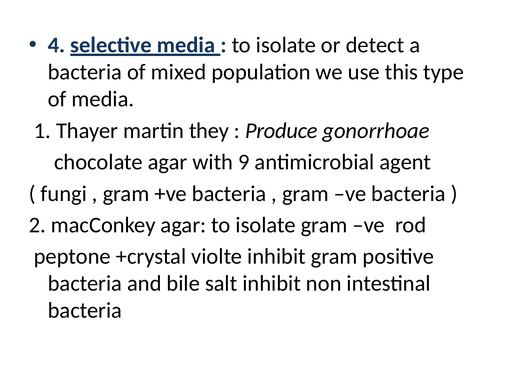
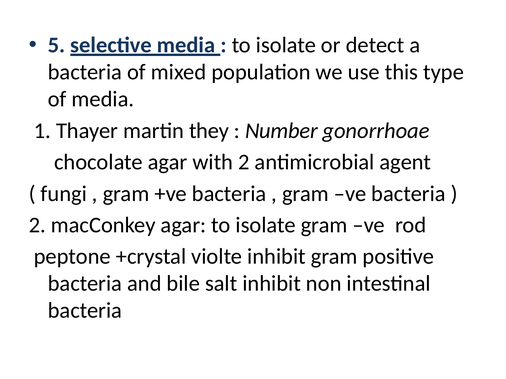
4: 4 -> 5 (56, 45)
Produce: Produce -> Number (281, 131)
with 9: 9 -> 2 (244, 162)
